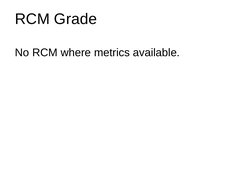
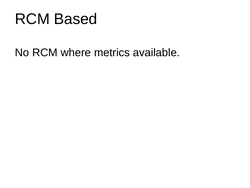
Grade: Grade -> Based (76, 19)
